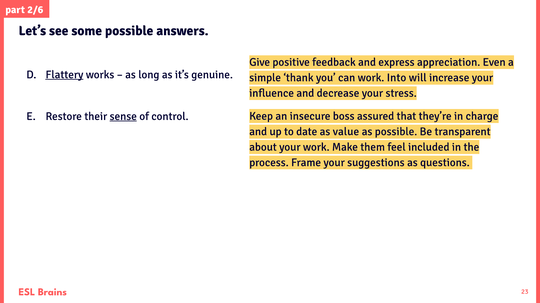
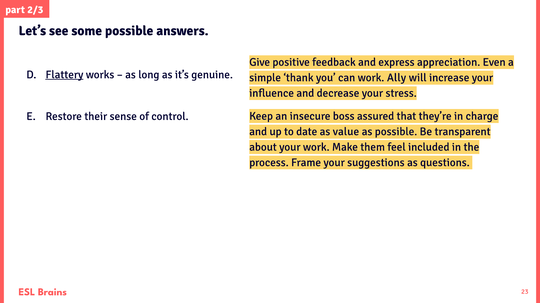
2/6: 2/6 -> 2/3 (35, 10)
Into: Into -> Ally (397, 78)
sense underline: present -> none (123, 117)
